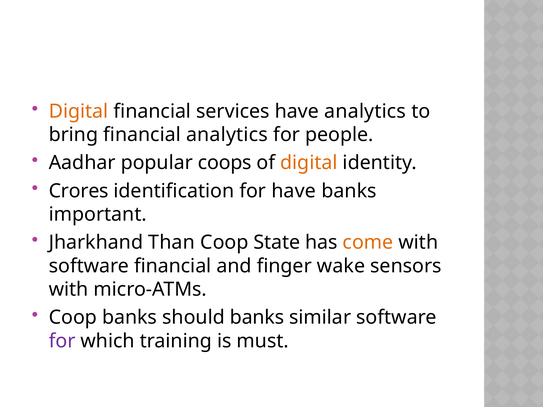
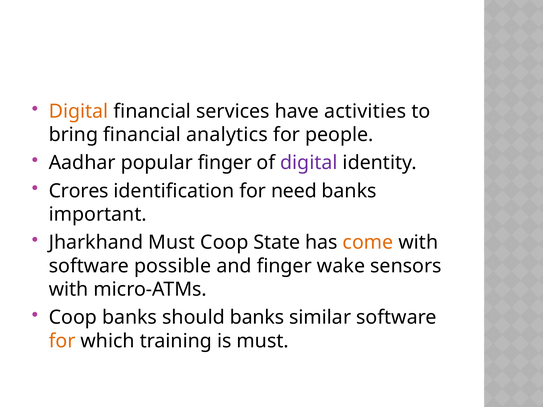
have analytics: analytics -> activities (365, 111)
popular coops: coops -> finger (225, 163)
digital colour: orange -> purple (309, 163)
for have: have -> need (294, 191)
Jharkhand Than: Than -> Must (172, 243)
software financial: financial -> possible (173, 266)
for colour: purple -> orange (62, 341)
